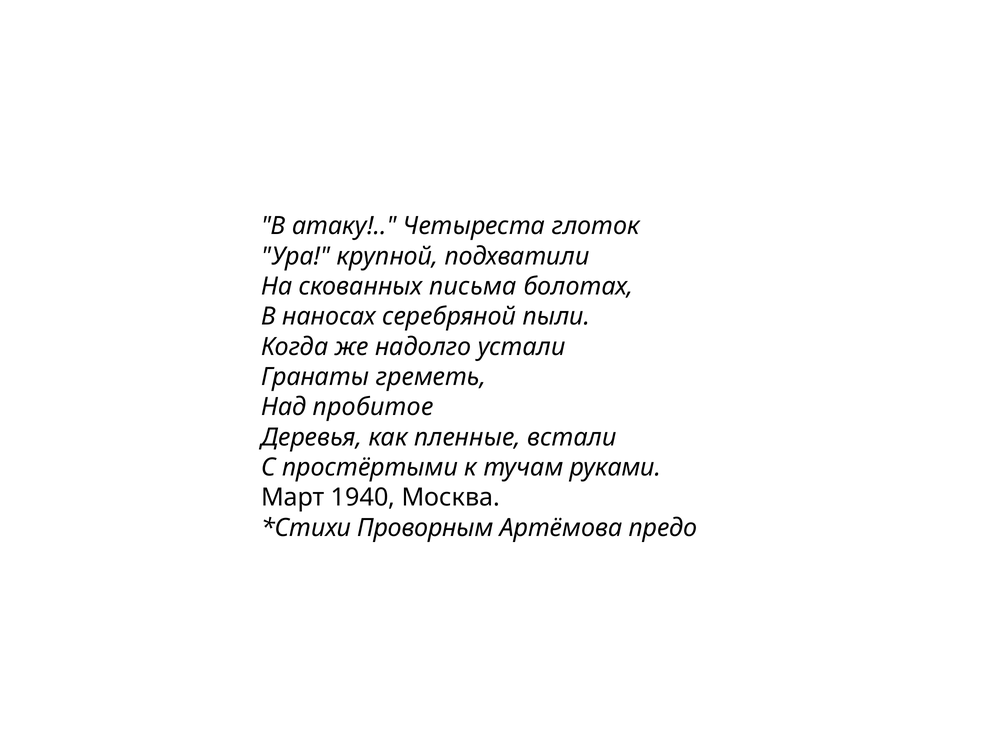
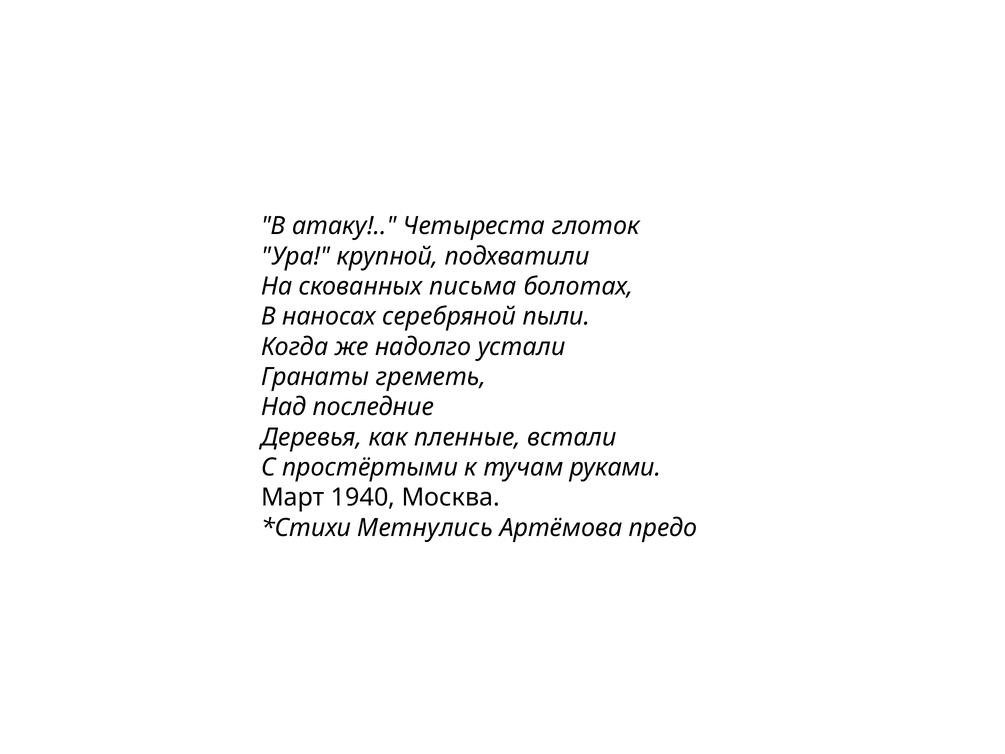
пробитое: пробитое -> последние (373, 407)
Проворным: Проворным -> Метнулись (425, 528)
